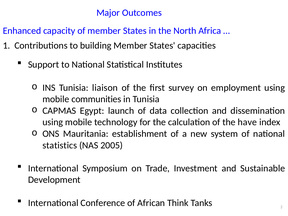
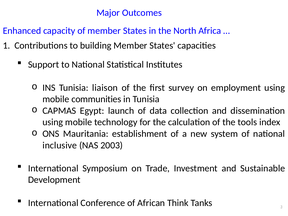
have: have -> tools (247, 122)
statistics: statistics -> inclusive (60, 145)
2005: 2005 -> 2003 (112, 145)
